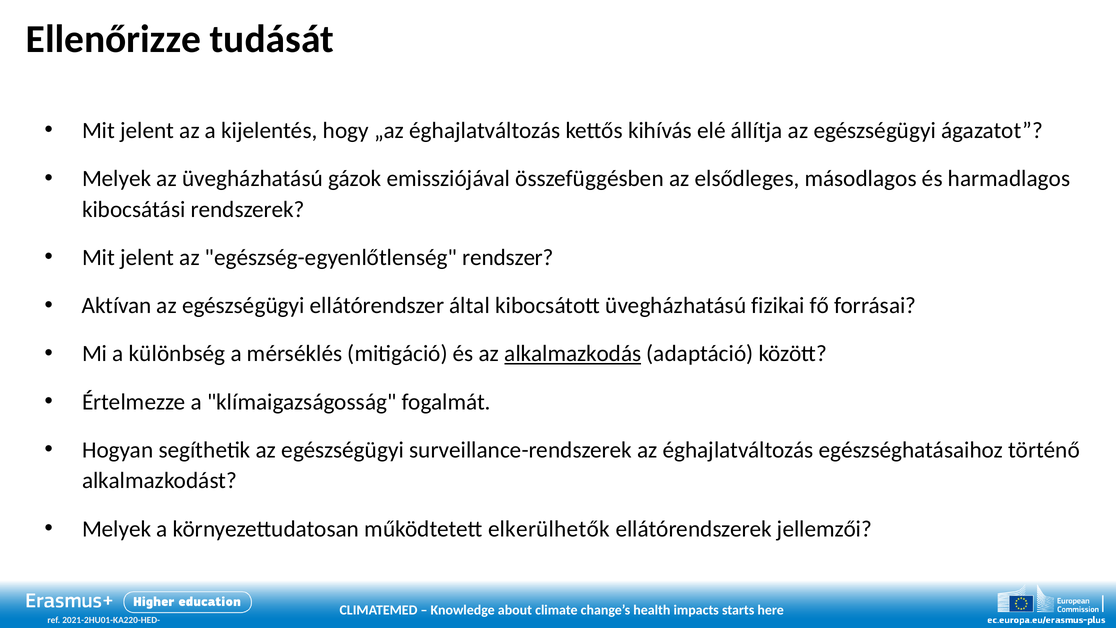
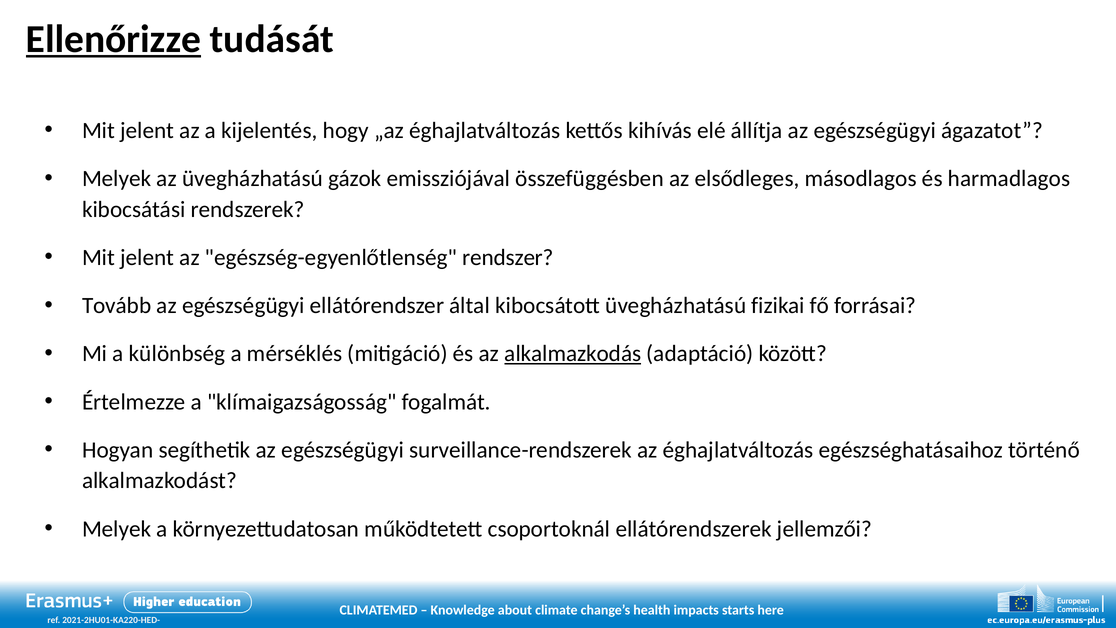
Ellenőrizze underline: none -> present (114, 39)
Aktívan: Aktívan -> Tovább (117, 306)
elkerülhetők: elkerülhetők -> csoportoknál (549, 529)
